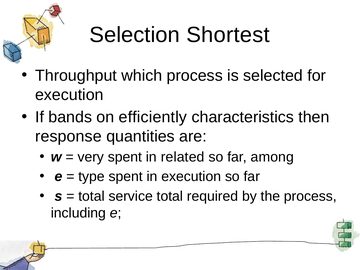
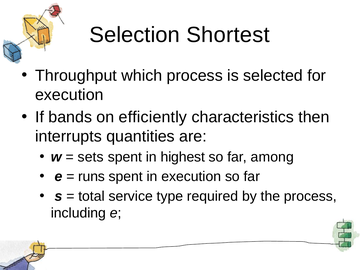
response: response -> interrupts (68, 136)
very: very -> sets (91, 157)
related: related -> highest (183, 157)
type: type -> runs (92, 177)
service total: total -> type (170, 196)
